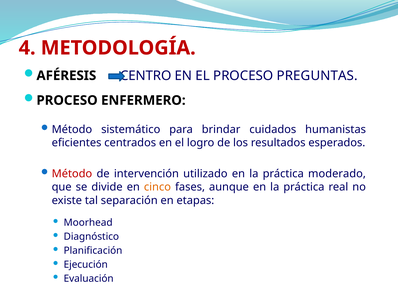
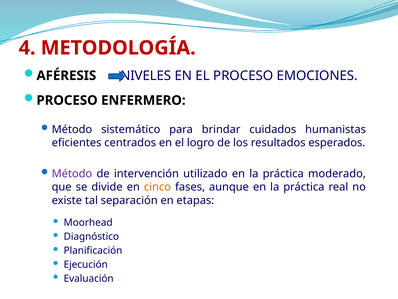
CENTRO: CENTRO -> NIVELES (146, 75)
PREGUNTAS: PREGUNTAS -> EMOCIONES (317, 75)
Método colour: red -> purple (72, 173)
